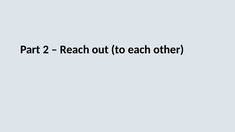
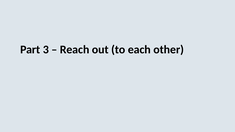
2: 2 -> 3 (46, 50)
